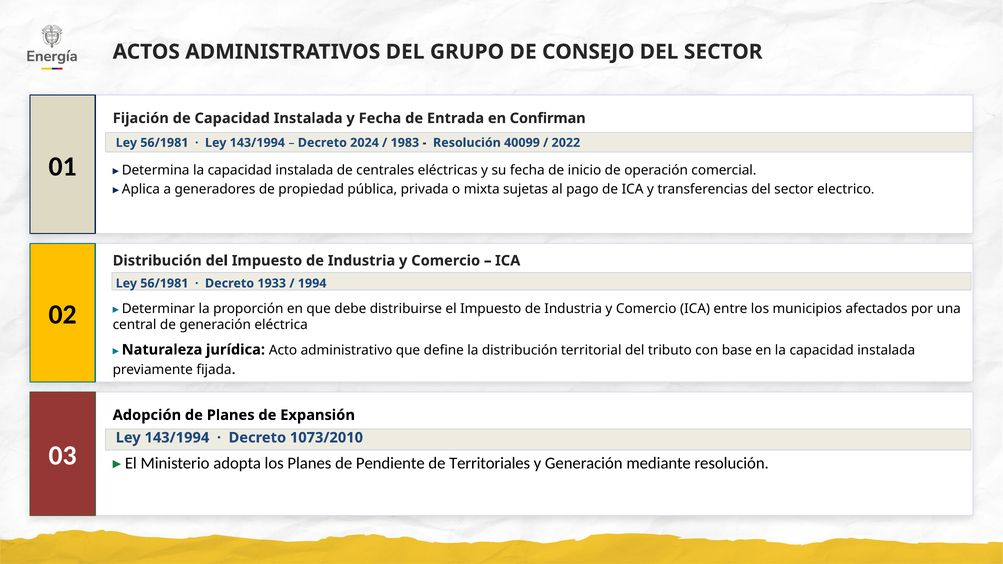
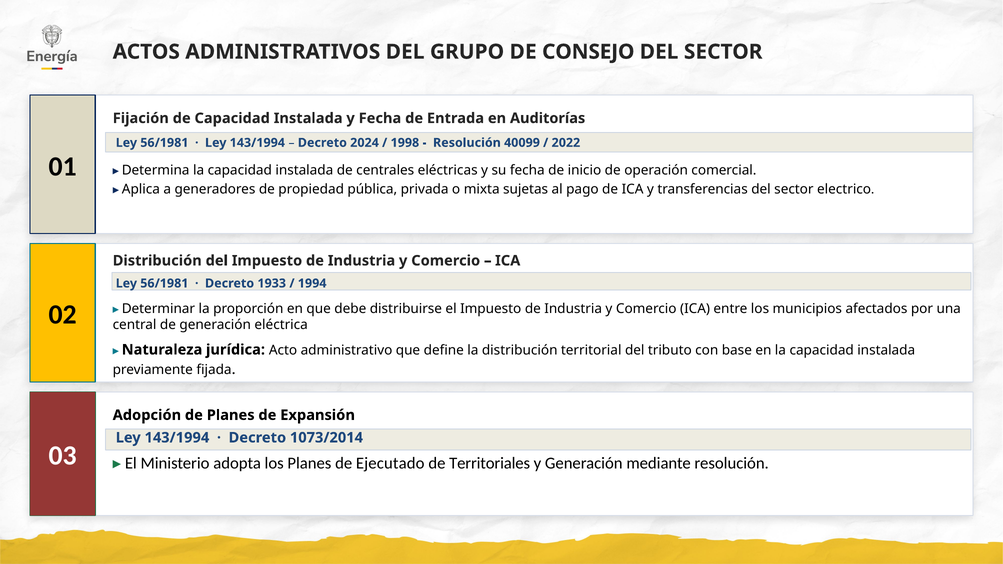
Confirman: Confirman -> Auditorías (548, 118)
1983: 1983 -> 1998 (405, 143)
1073/2010: 1073/2010 -> 1073/2014 (326, 438)
Pendiente: Pendiente -> Ejecutado (390, 463)
